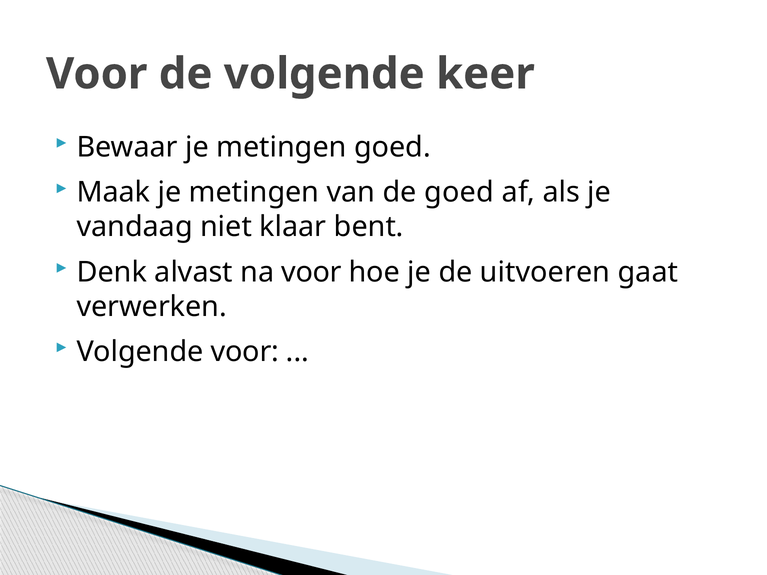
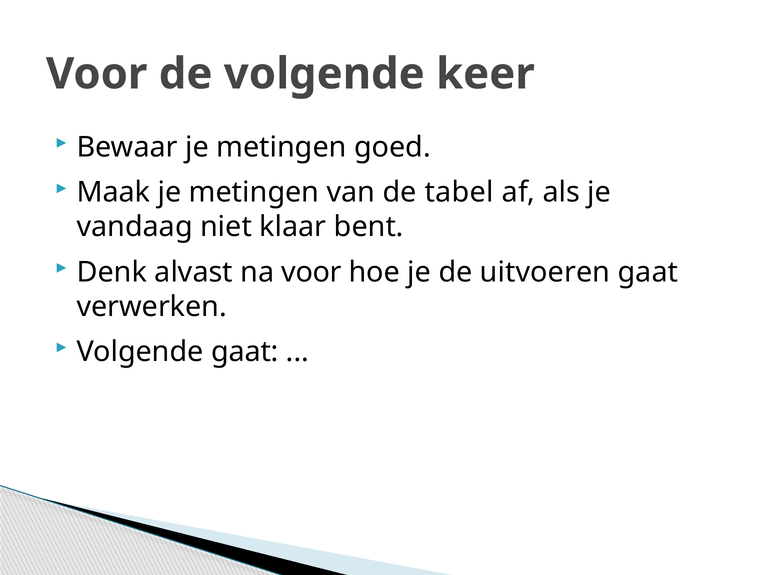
de goed: goed -> tabel (459, 193)
Volgende voor: voor -> gaat (245, 352)
